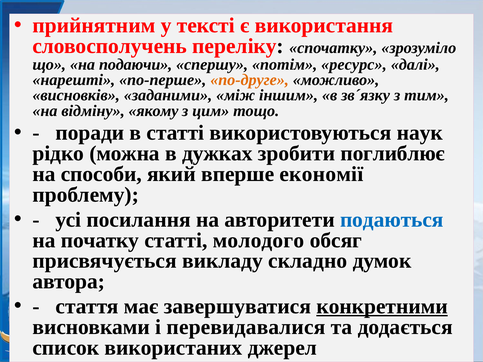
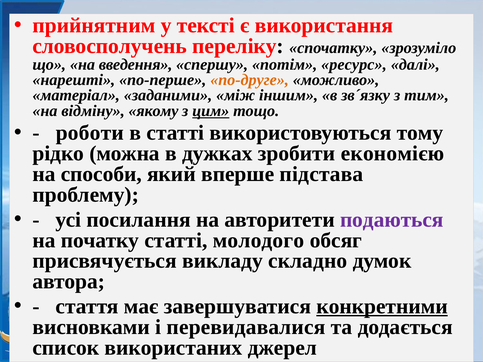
подаючи: подаючи -> введення (136, 64)
висновків: висновків -> матеріал (76, 95)
цим underline: none -> present (211, 111)
поради: поради -> роботи (90, 133)
наук: наук -> тому (420, 133)
поглиблює: поглиблює -> економією (393, 154)
економії: економії -> підстава (321, 174)
подаються colour: blue -> purple (392, 220)
